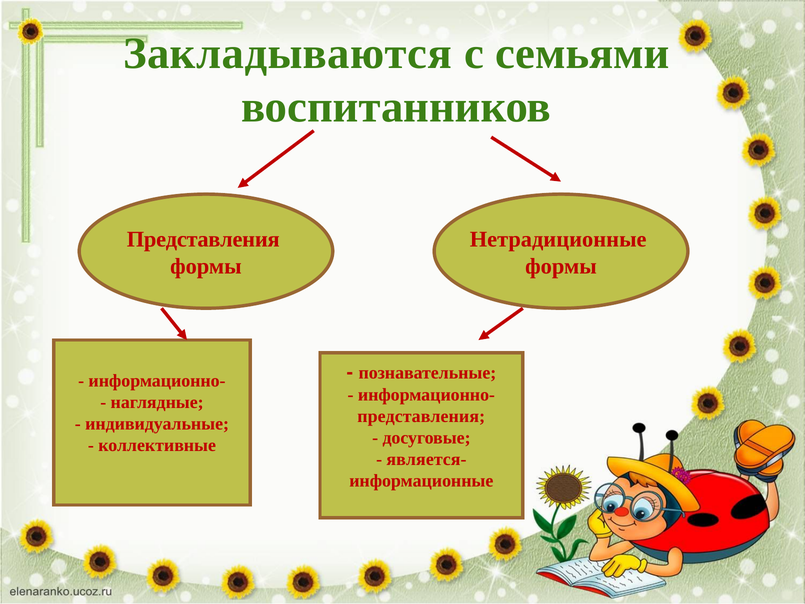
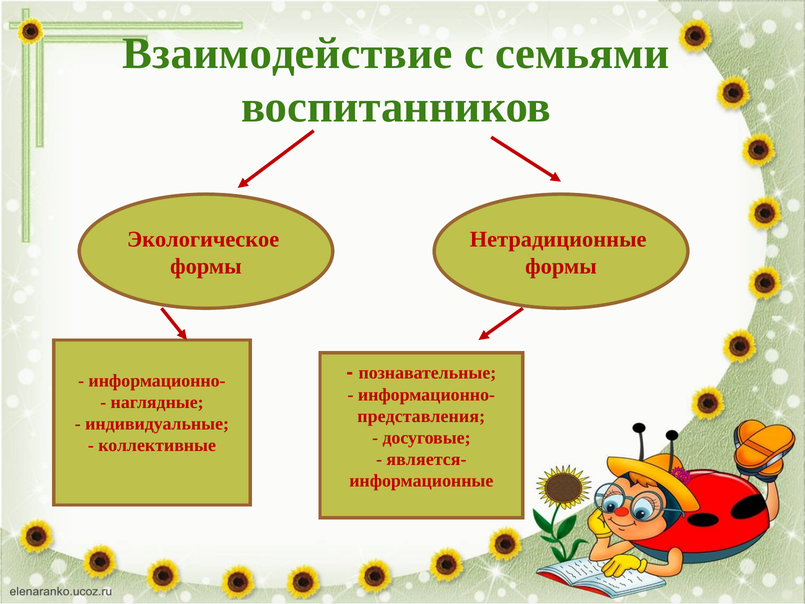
Закладываются: Закладываются -> Взаимодействие (288, 53)
Представления: Представления -> Экологическое (203, 239)
